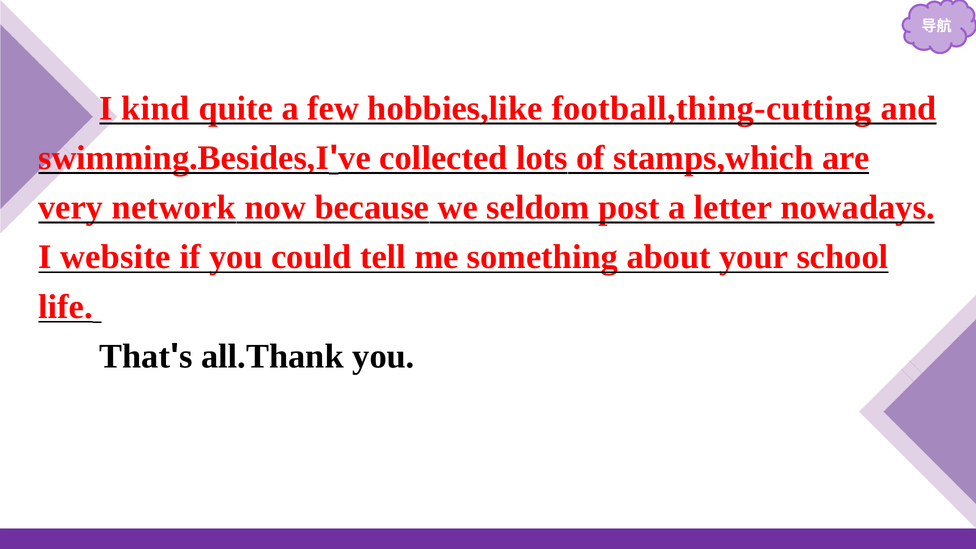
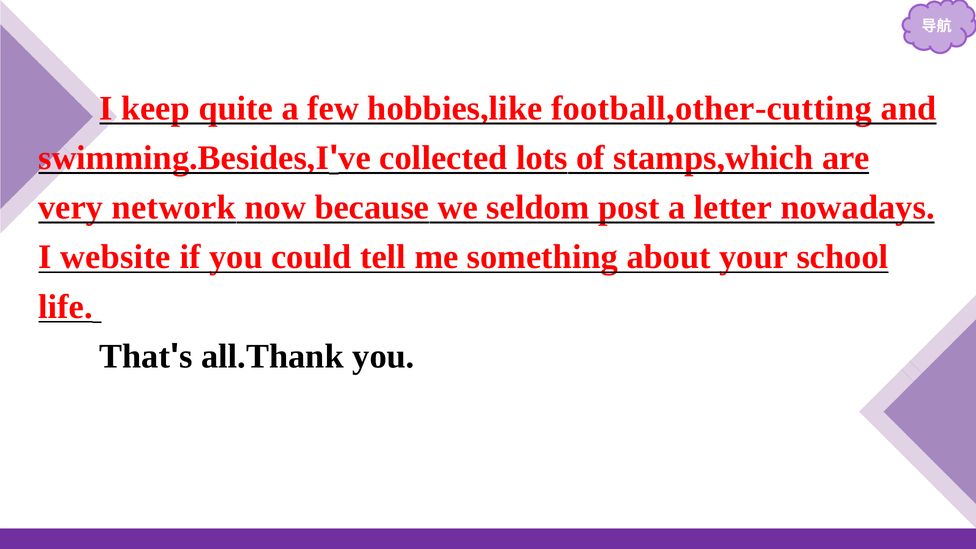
kind: kind -> keep (155, 108)
football,thing-cutting: football,thing-cutting -> football,other-cutting (711, 108)
